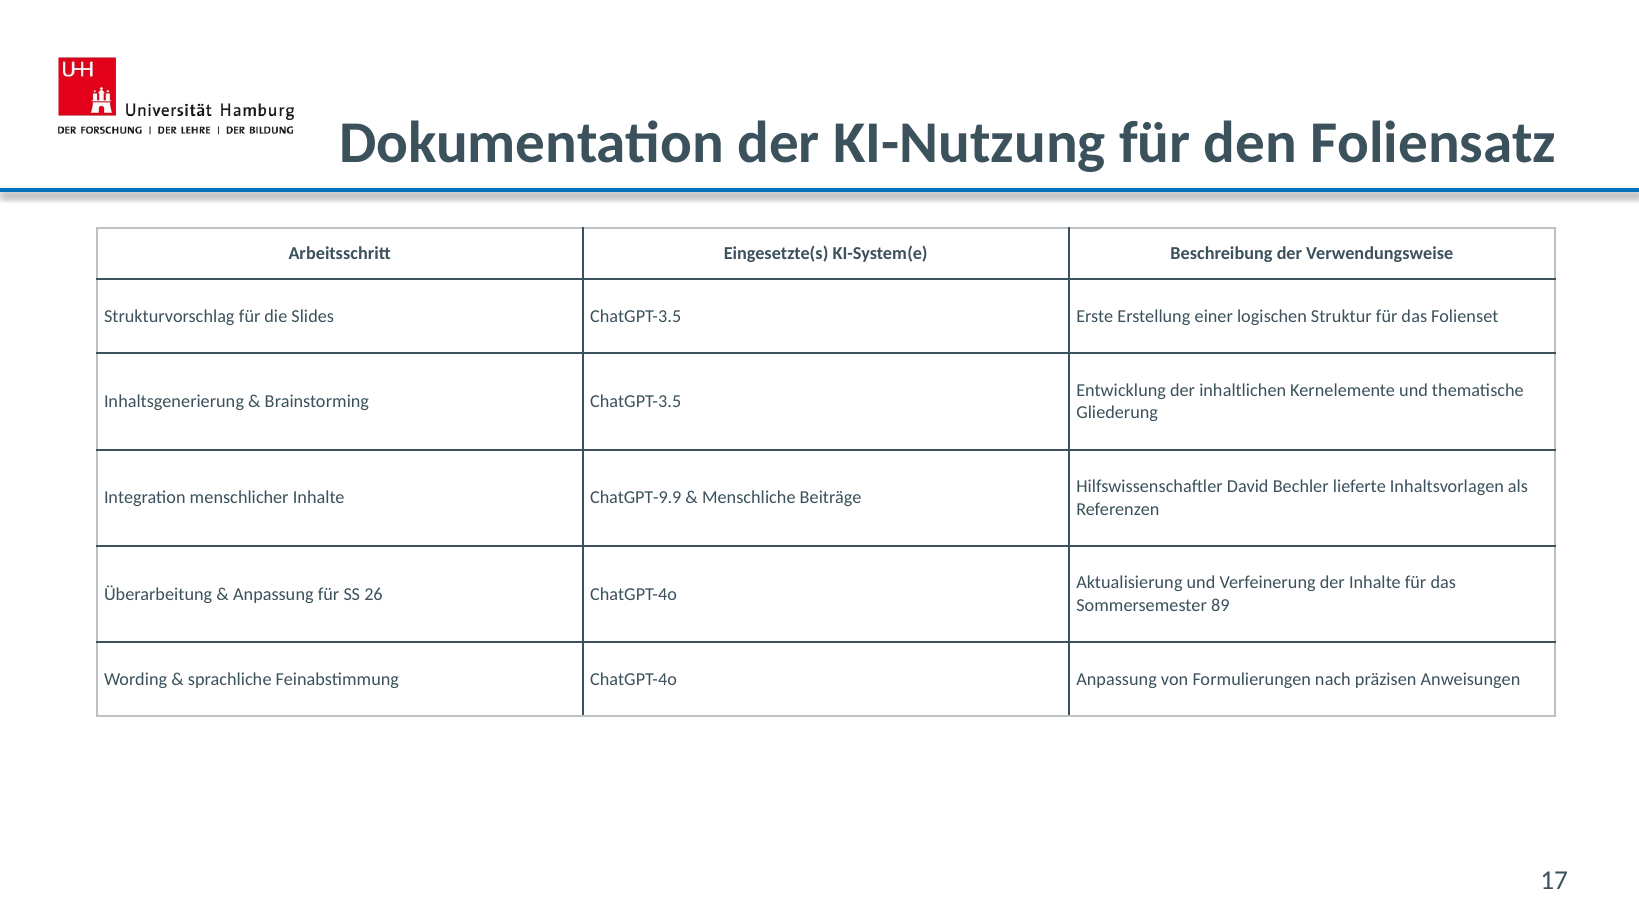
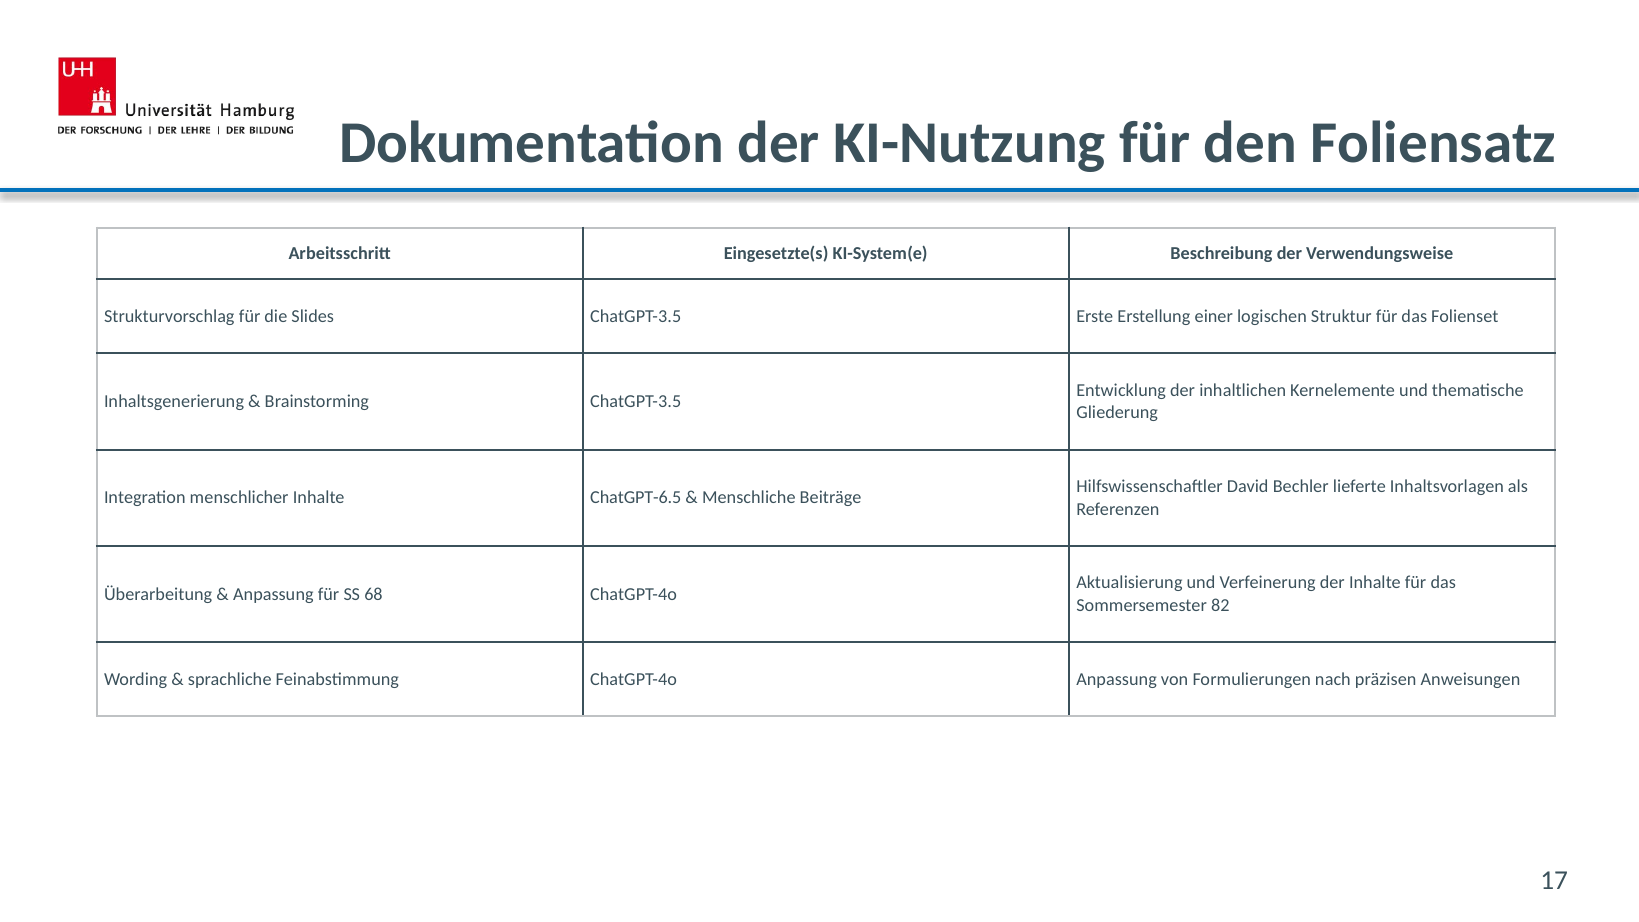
ChatGPT-9.9: ChatGPT-9.9 -> ChatGPT-6.5 (636, 498)
26: 26 -> 68 (373, 594)
89: 89 -> 82 (1220, 605)
